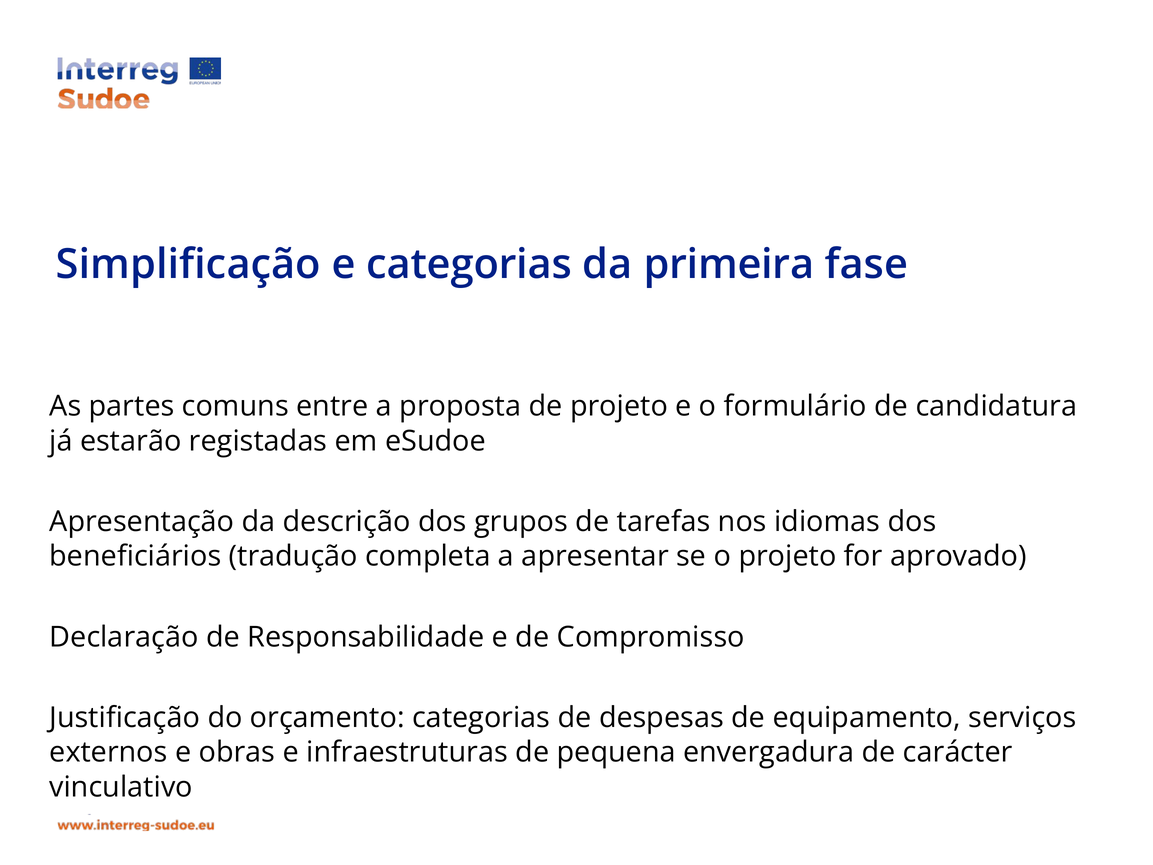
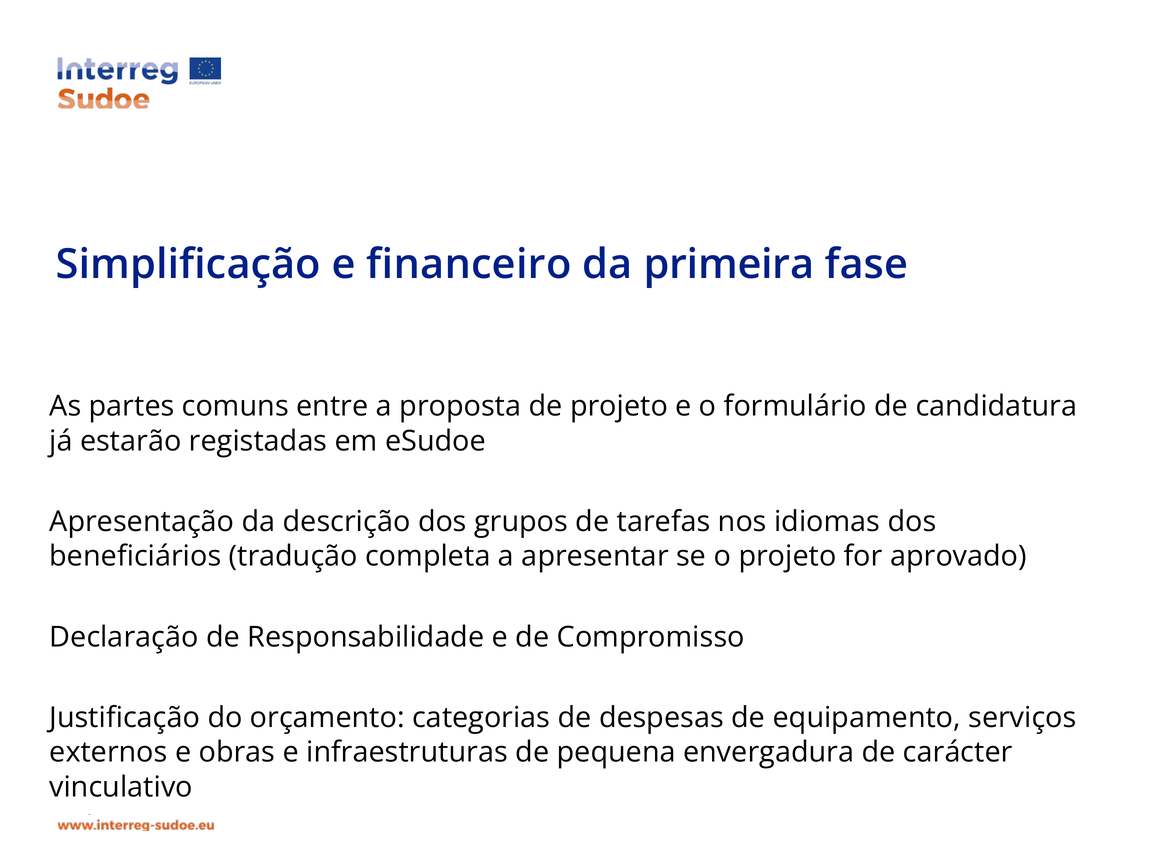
e categorias: categorias -> financeiro (469, 264)
